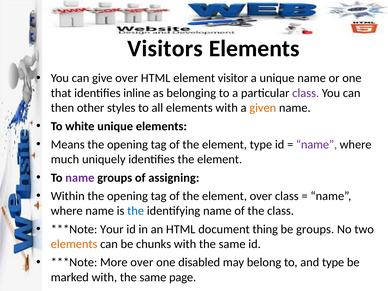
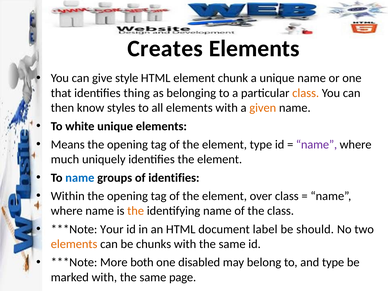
Visitors: Visitors -> Creates (165, 49)
give over: over -> style (127, 78)
visitor: visitor -> chunk (233, 78)
inline: inline -> thing (137, 93)
class colour: purple -> orange (306, 93)
other: other -> know (91, 108)
name colour: purple -> blue (80, 178)
of assigning: assigning -> identifies (174, 178)
the colour: blue -> orange (136, 211)
thing: thing -> label (265, 229)
be groups: groups -> should (315, 229)
More over: over -> both (142, 262)
